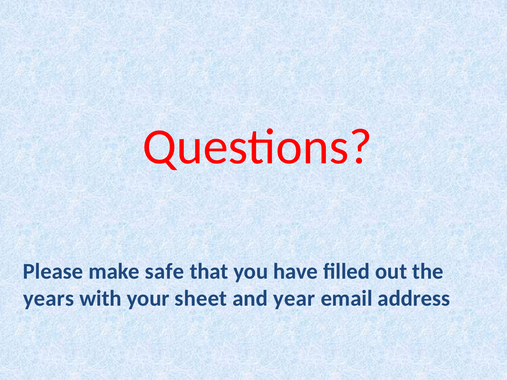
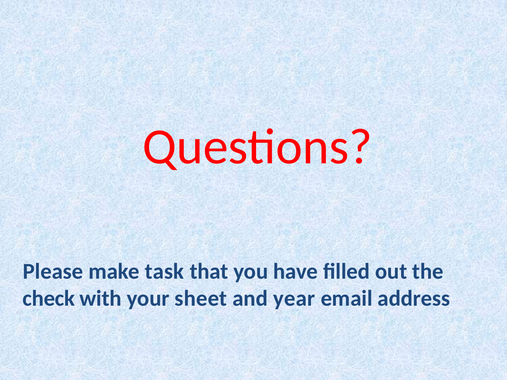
safe: safe -> task (164, 272)
years: years -> check (49, 299)
